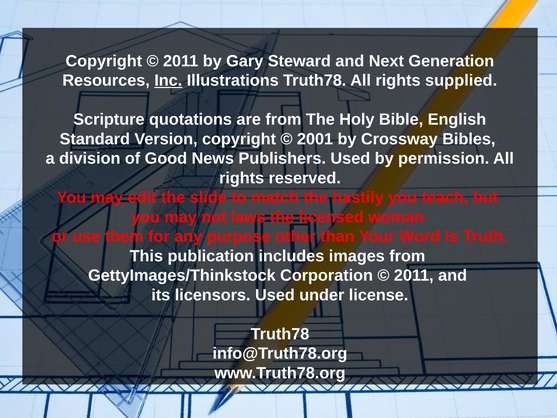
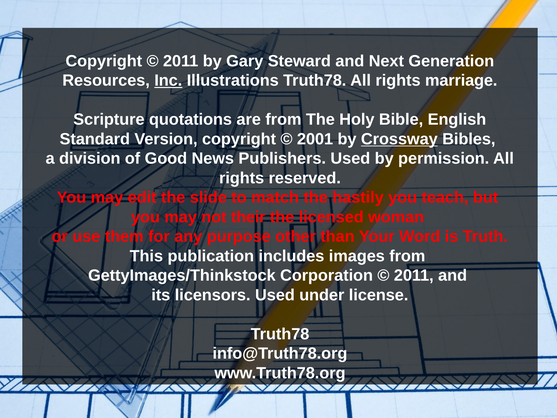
supplied: supplied -> marriage (461, 80)
Crossway underline: none -> present (399, 139)
laws: laws -> their (248, 217)
